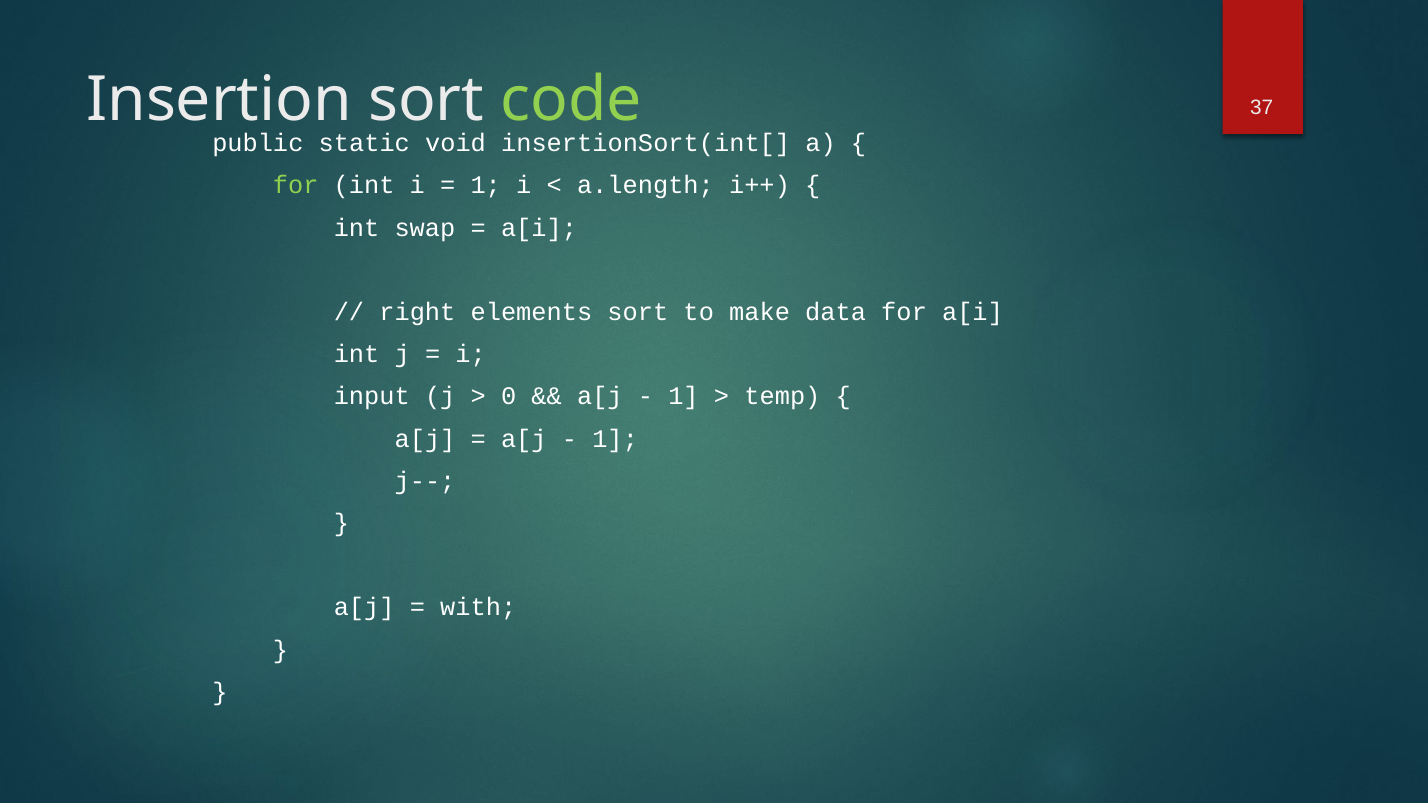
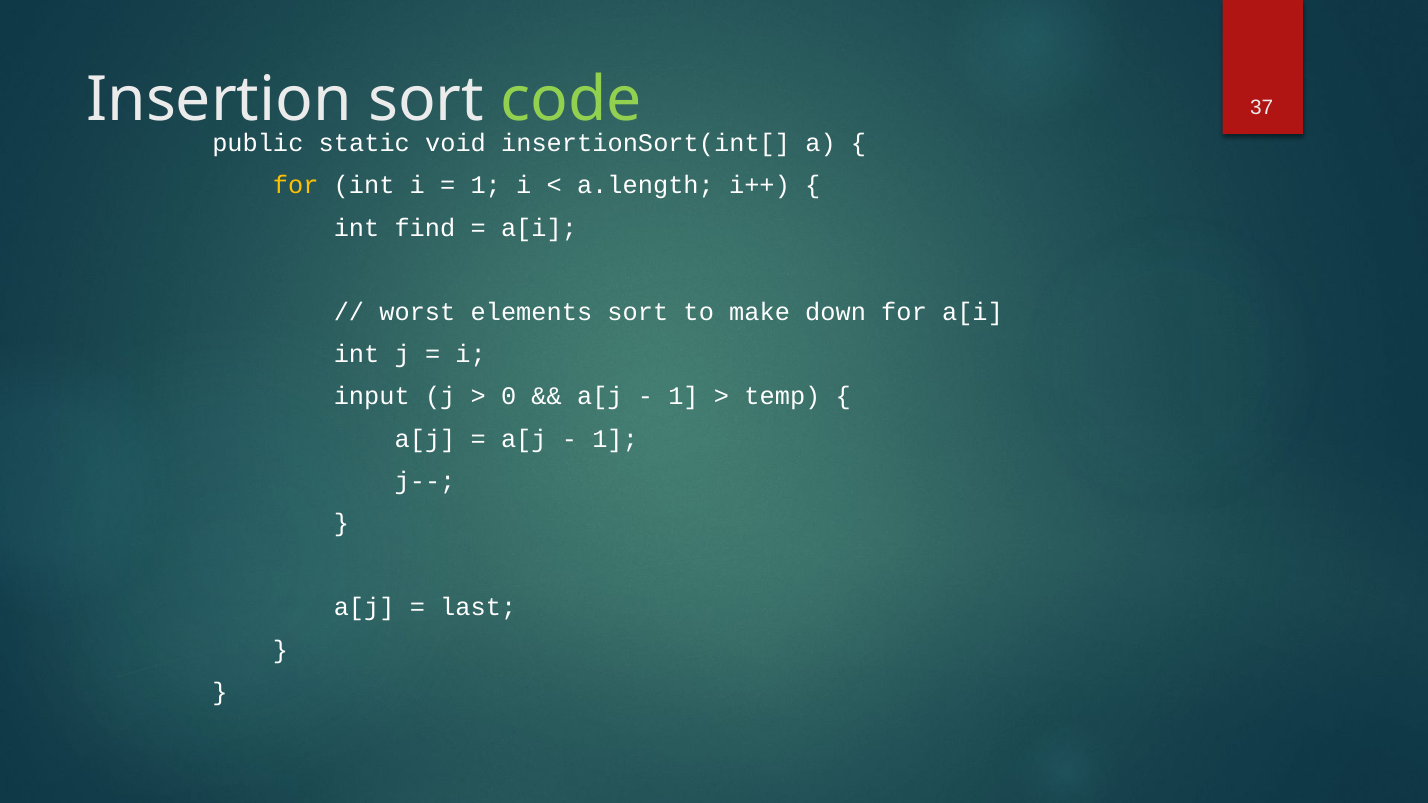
for colour: light green -> yellow (296, 186)
swap: swap -> find (425, 228)
right: right -> worst (417, 312)
data: data -> down (836, 312)
with: with -> last (478, 608)
